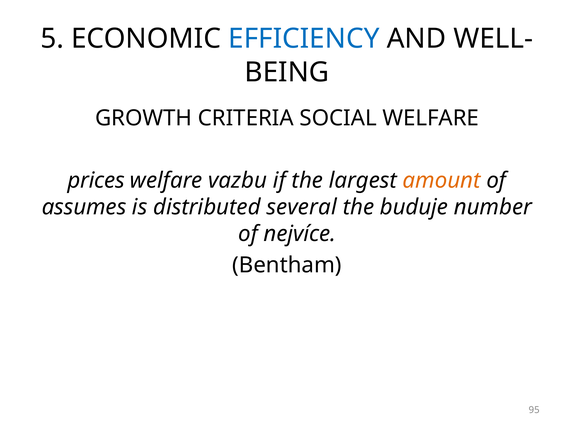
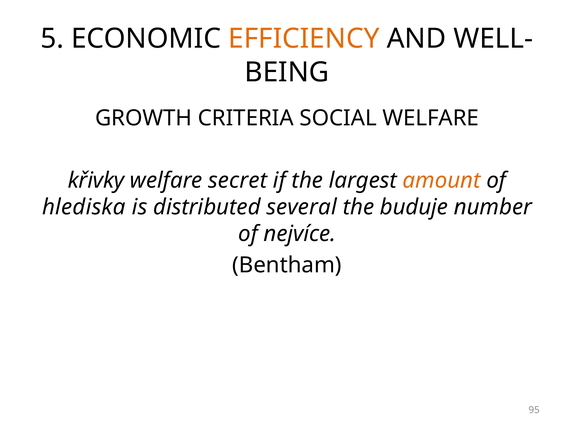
EFFICIENCY colour: blue -> orange (304, 39)
prices: prices -> křivky (96, 181)
vazbu: vazbu -> secret (238, 181)
assumes: assumes -> hlediska (84, 207)
